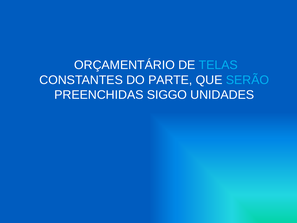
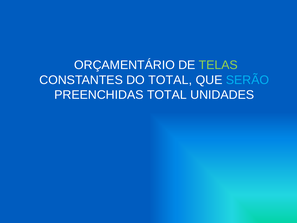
TELAS colour: light blue -> light green (218, 65)
DO PARTE: PARTE -> TOTAL (170, 80)
PREENCHIDAS SIGGO: SIGGO -> TOTAL (167, 95)
